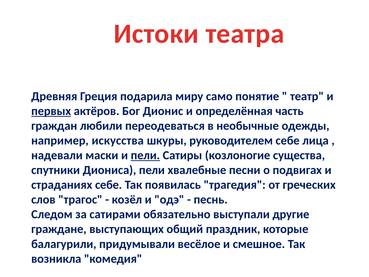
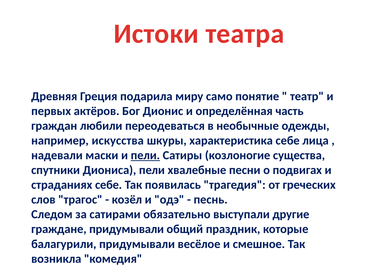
первых underline: present -> none (51, 111)
руководителем: руководителем -> характеристика (231, 140)
граждане выступающих: выступающих -> придумывали (127, 229)
